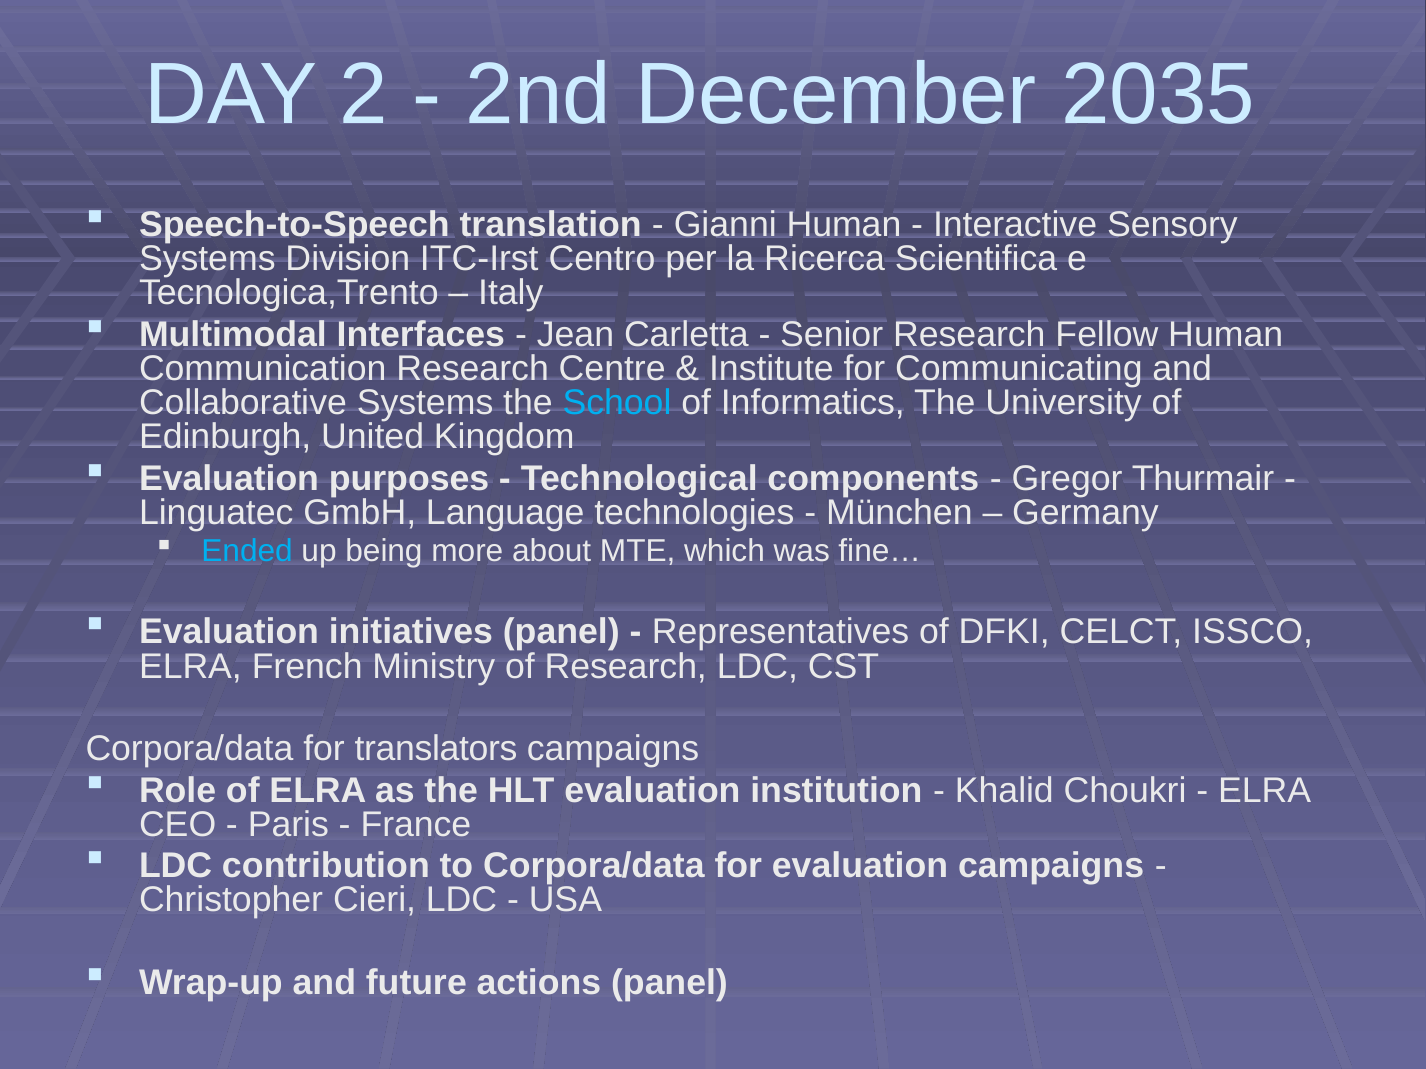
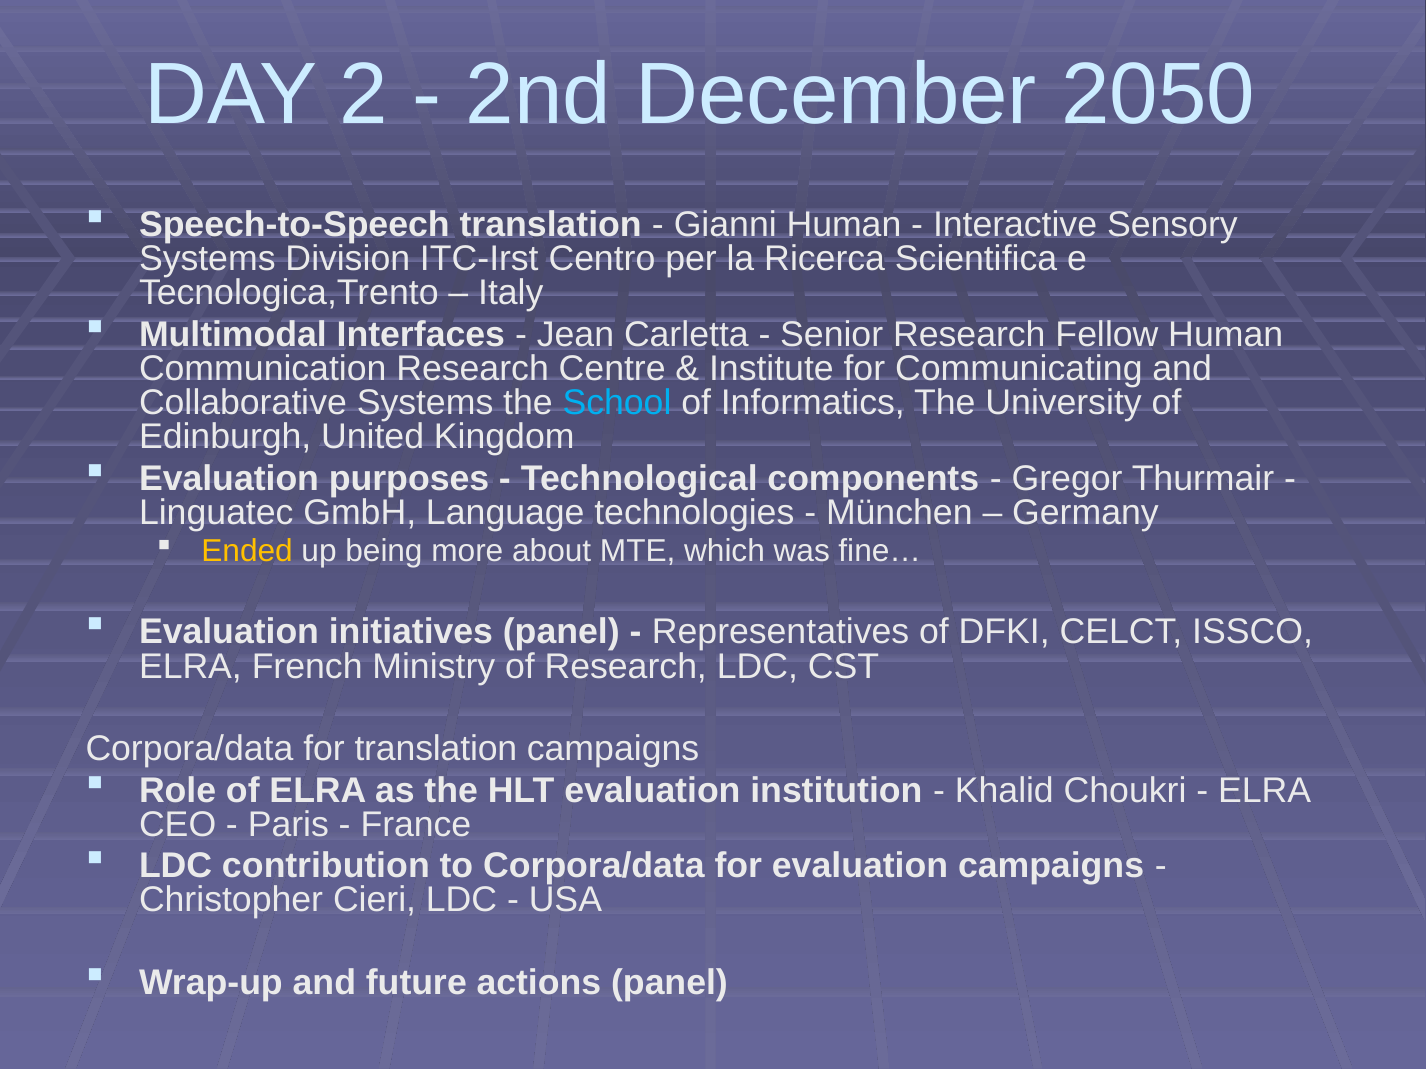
2035: 2035 -> 2050 (1158, 95)
Ended colour: light blue -> yellow (247, 552)
for translators: translators -> translation (436, 749)
